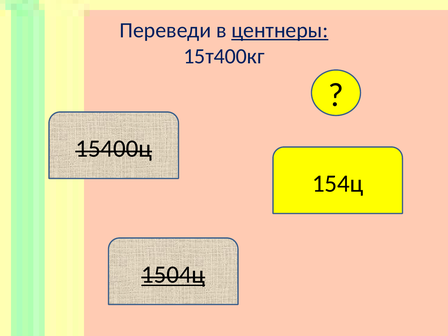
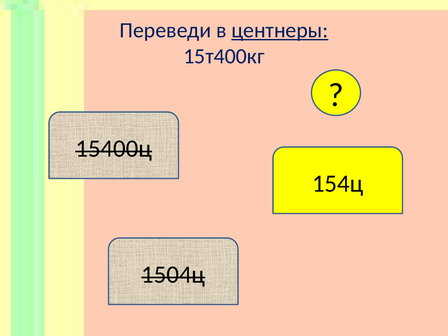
1504ц underline: present -> none (173, 275)
